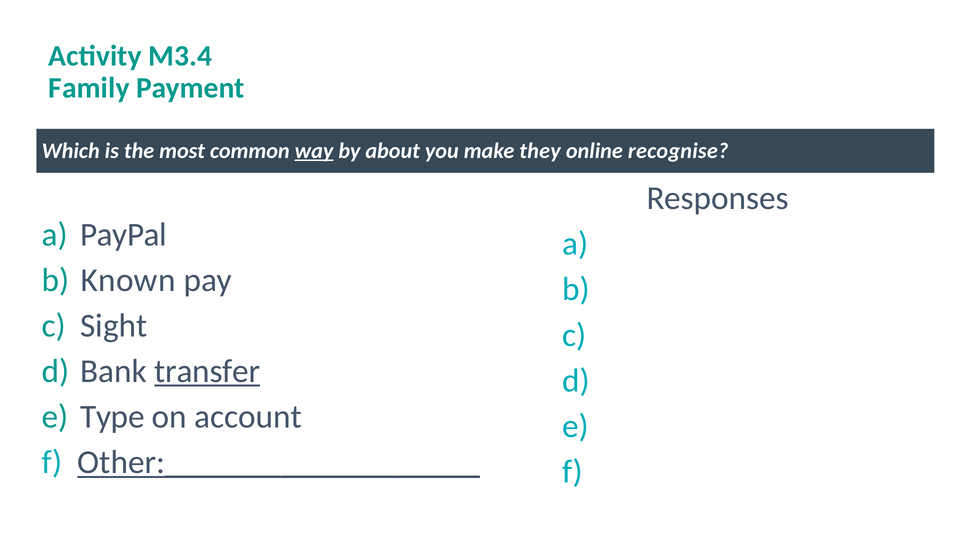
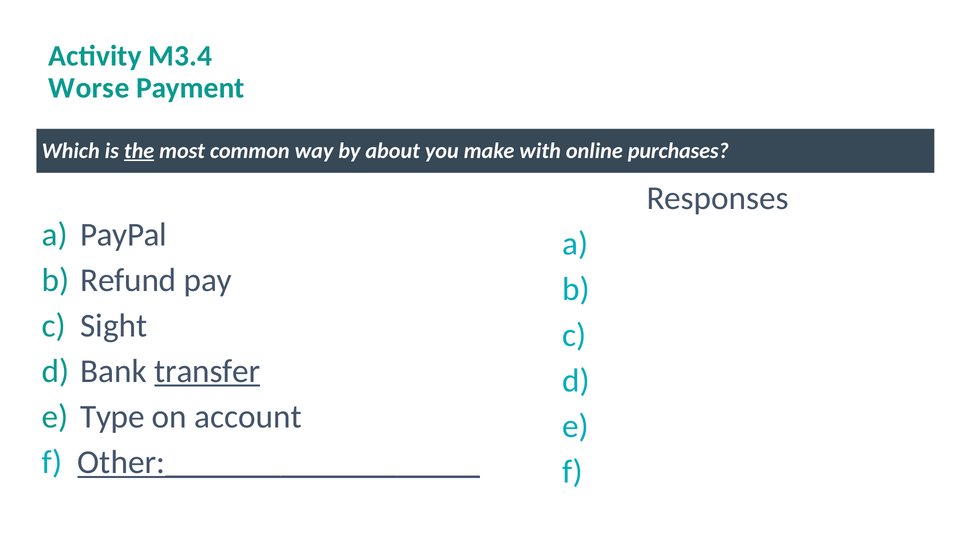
Family: Family -> Worse (89, 88)
the underline: none -> present (139, 151)
way underline: present -> none (314, 151)
they: they -> with (540, 151)
recognise: recognise -> purchases (678, 151)
Known: Known -> Refund (128, 280)
